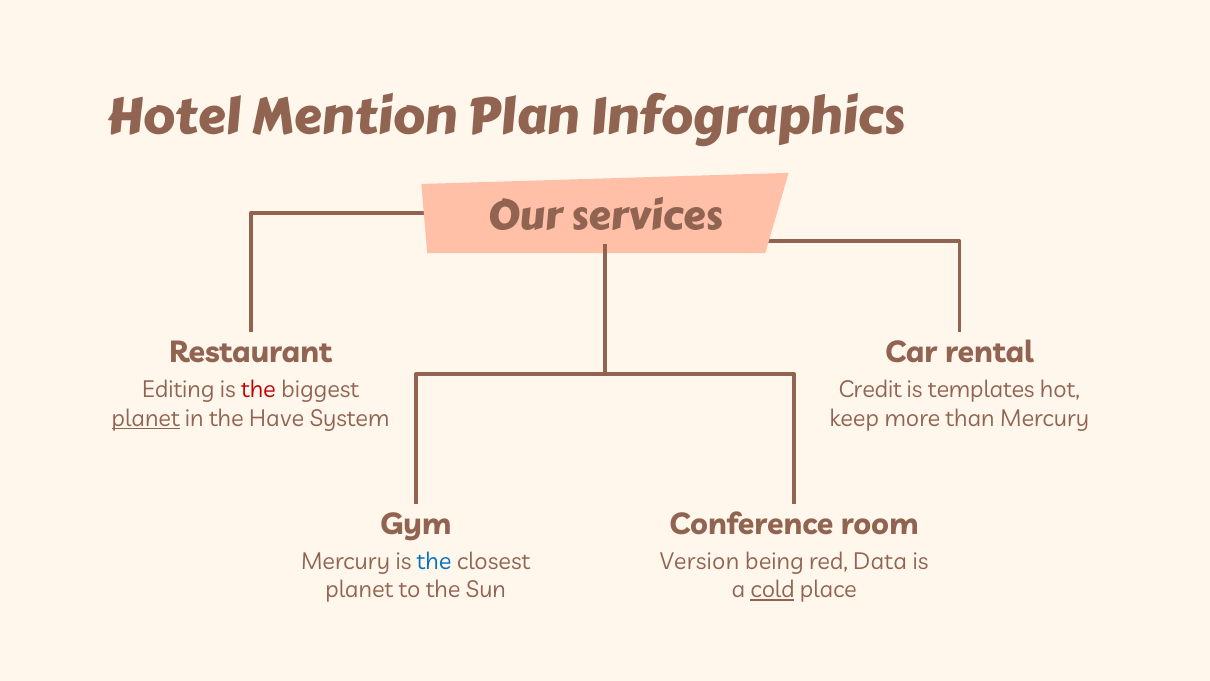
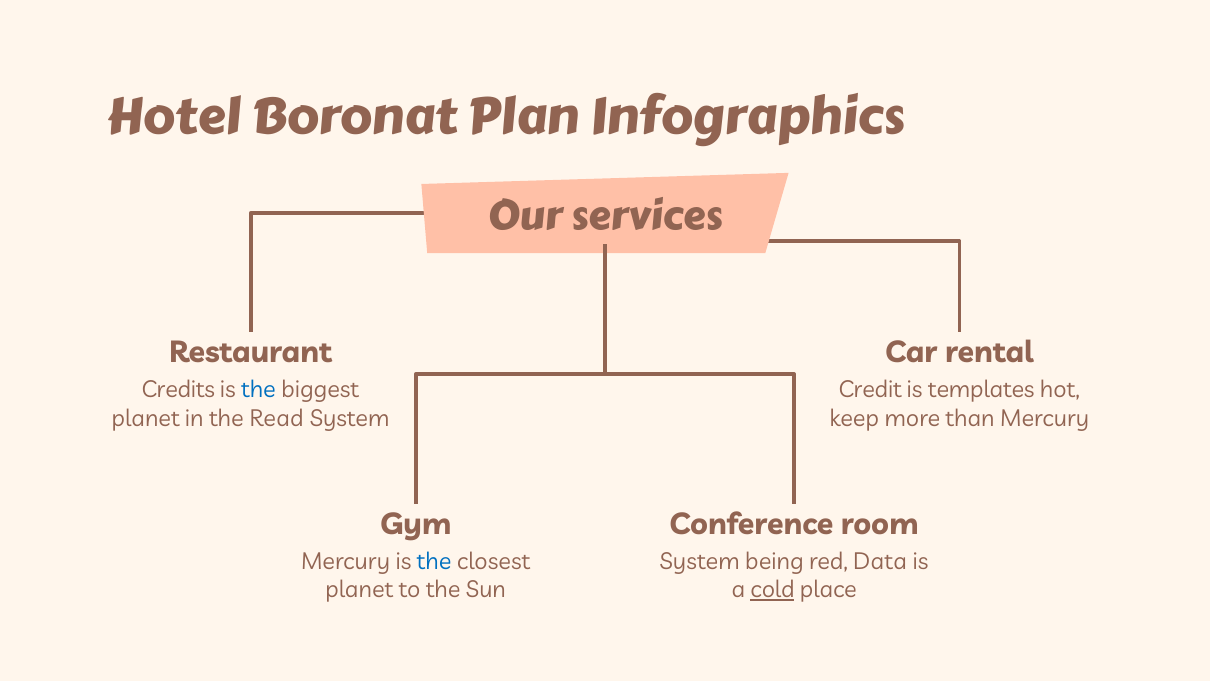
Mention: Mention -> Boronat (354, 117)
Editing: Editing -> Credits (178, 390)
the colour: red -> blue (258, 390)
planet underline: present -> none (146, 418)
Have: Have -> Read (277, 418)
Version: Version -> System (700, 561)
